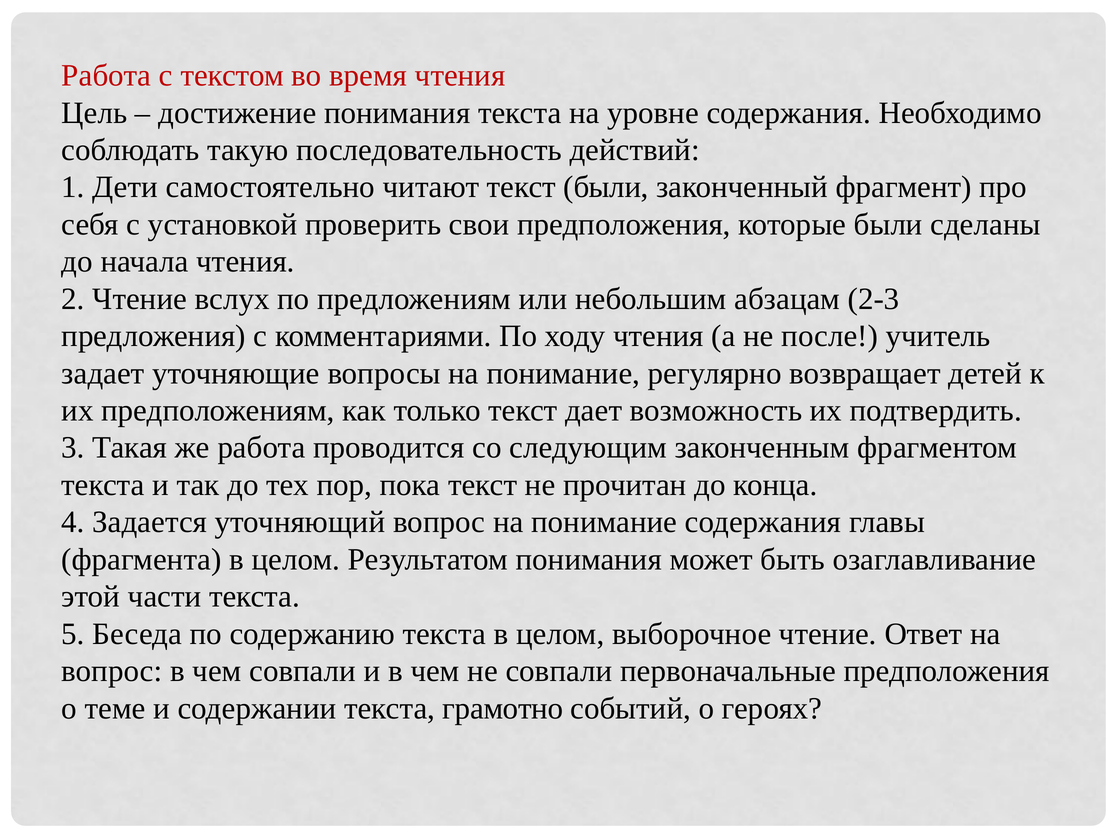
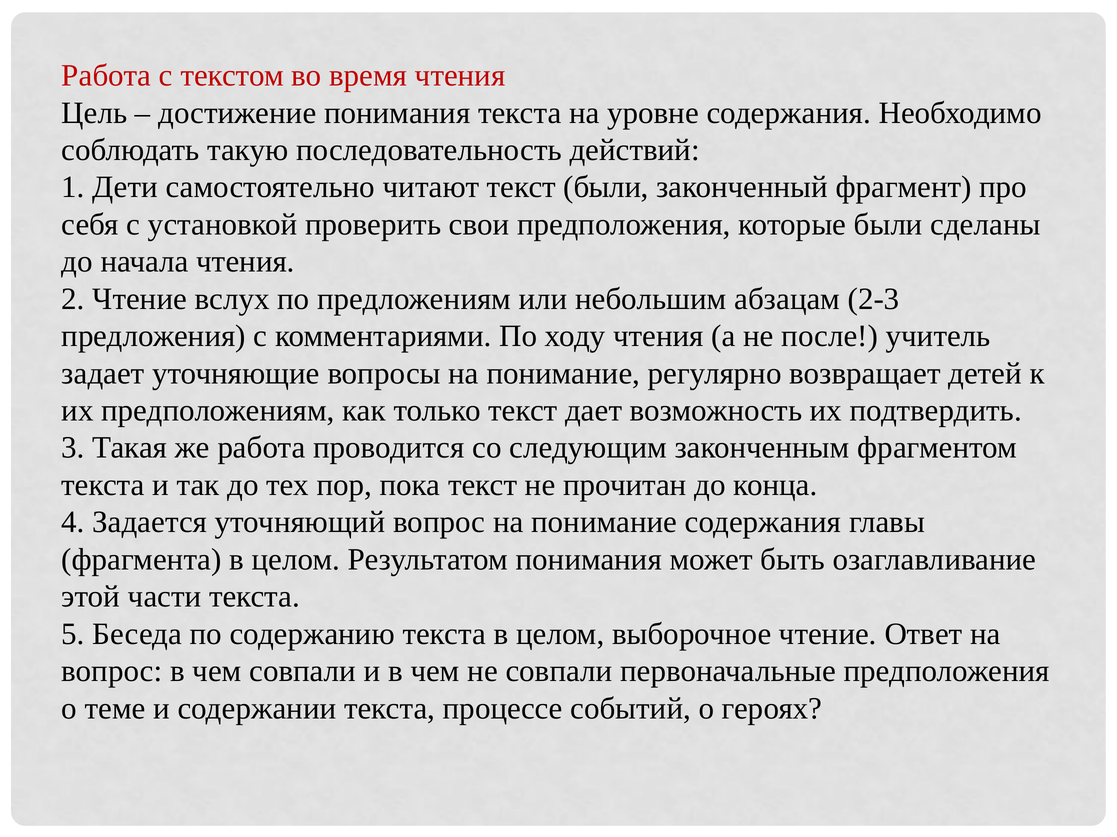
грамотно: грамотно -> процессе (503, 709)
